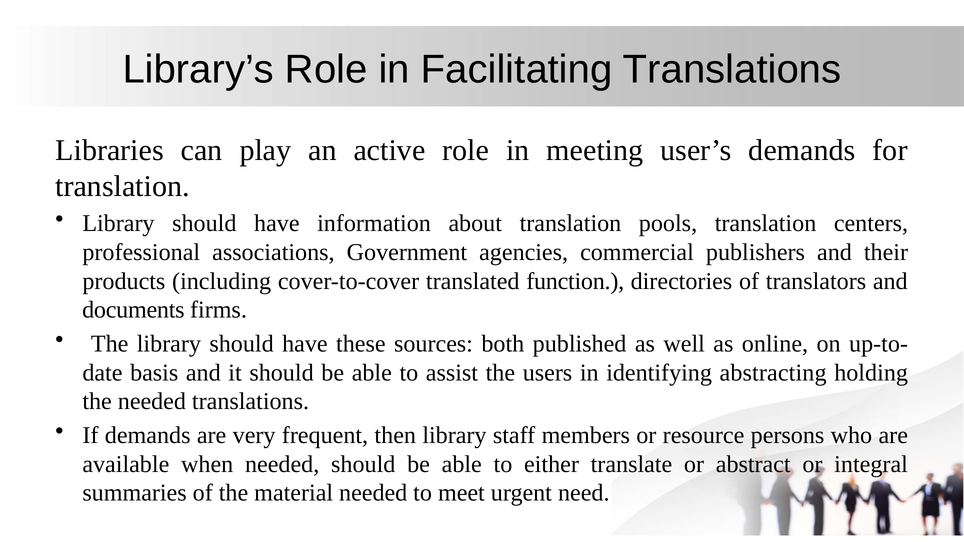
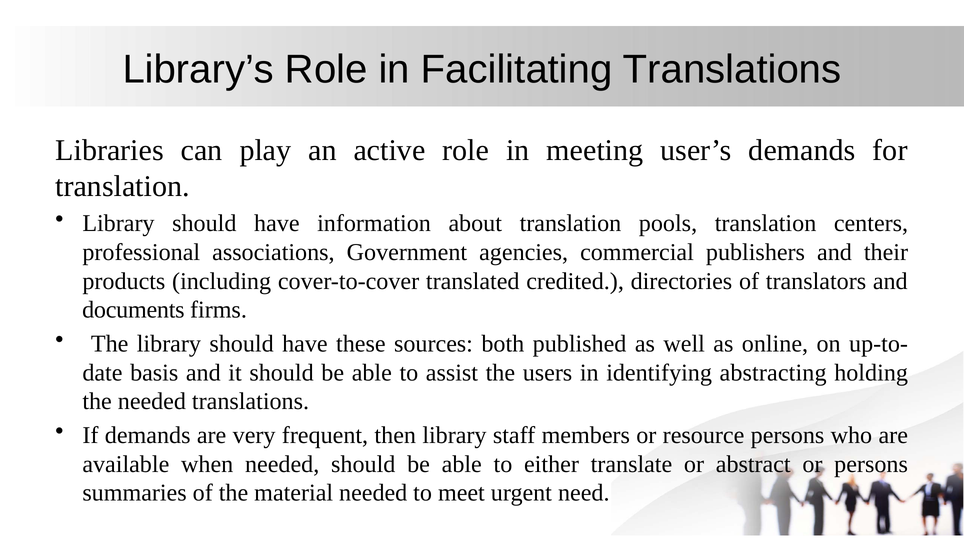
function: function -> credited (575, 281)
or integral: integral -> persons (871, 464)
